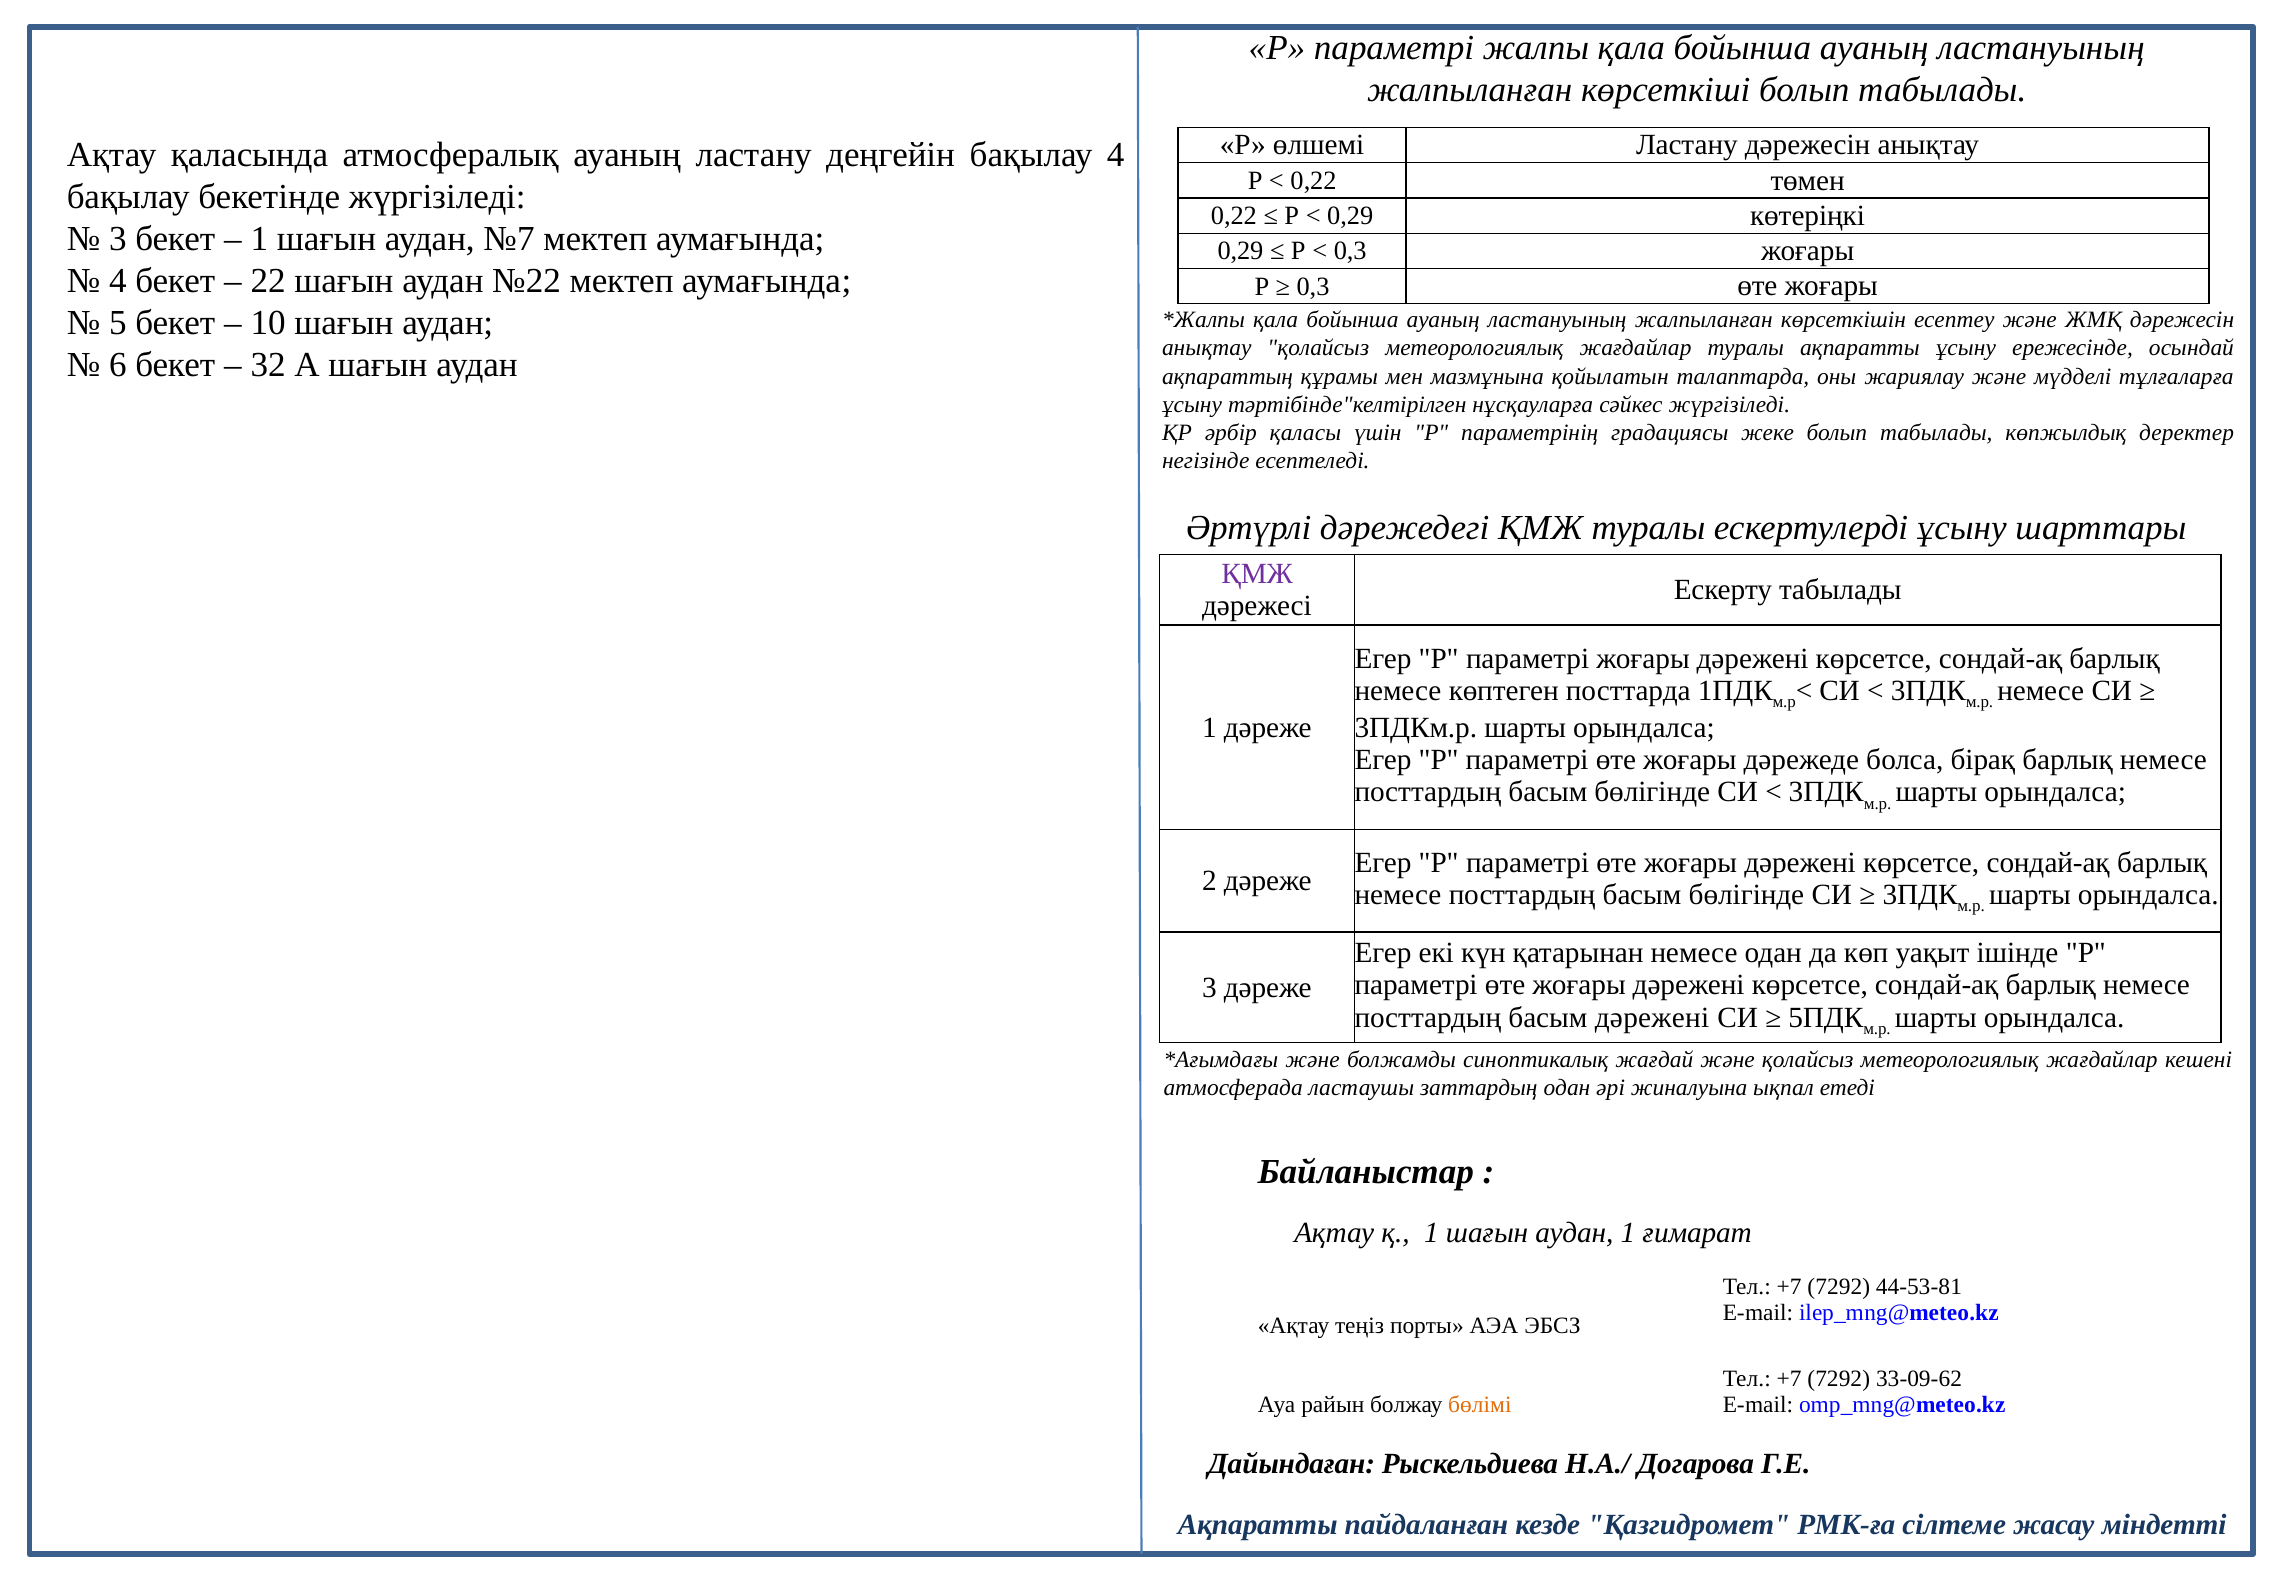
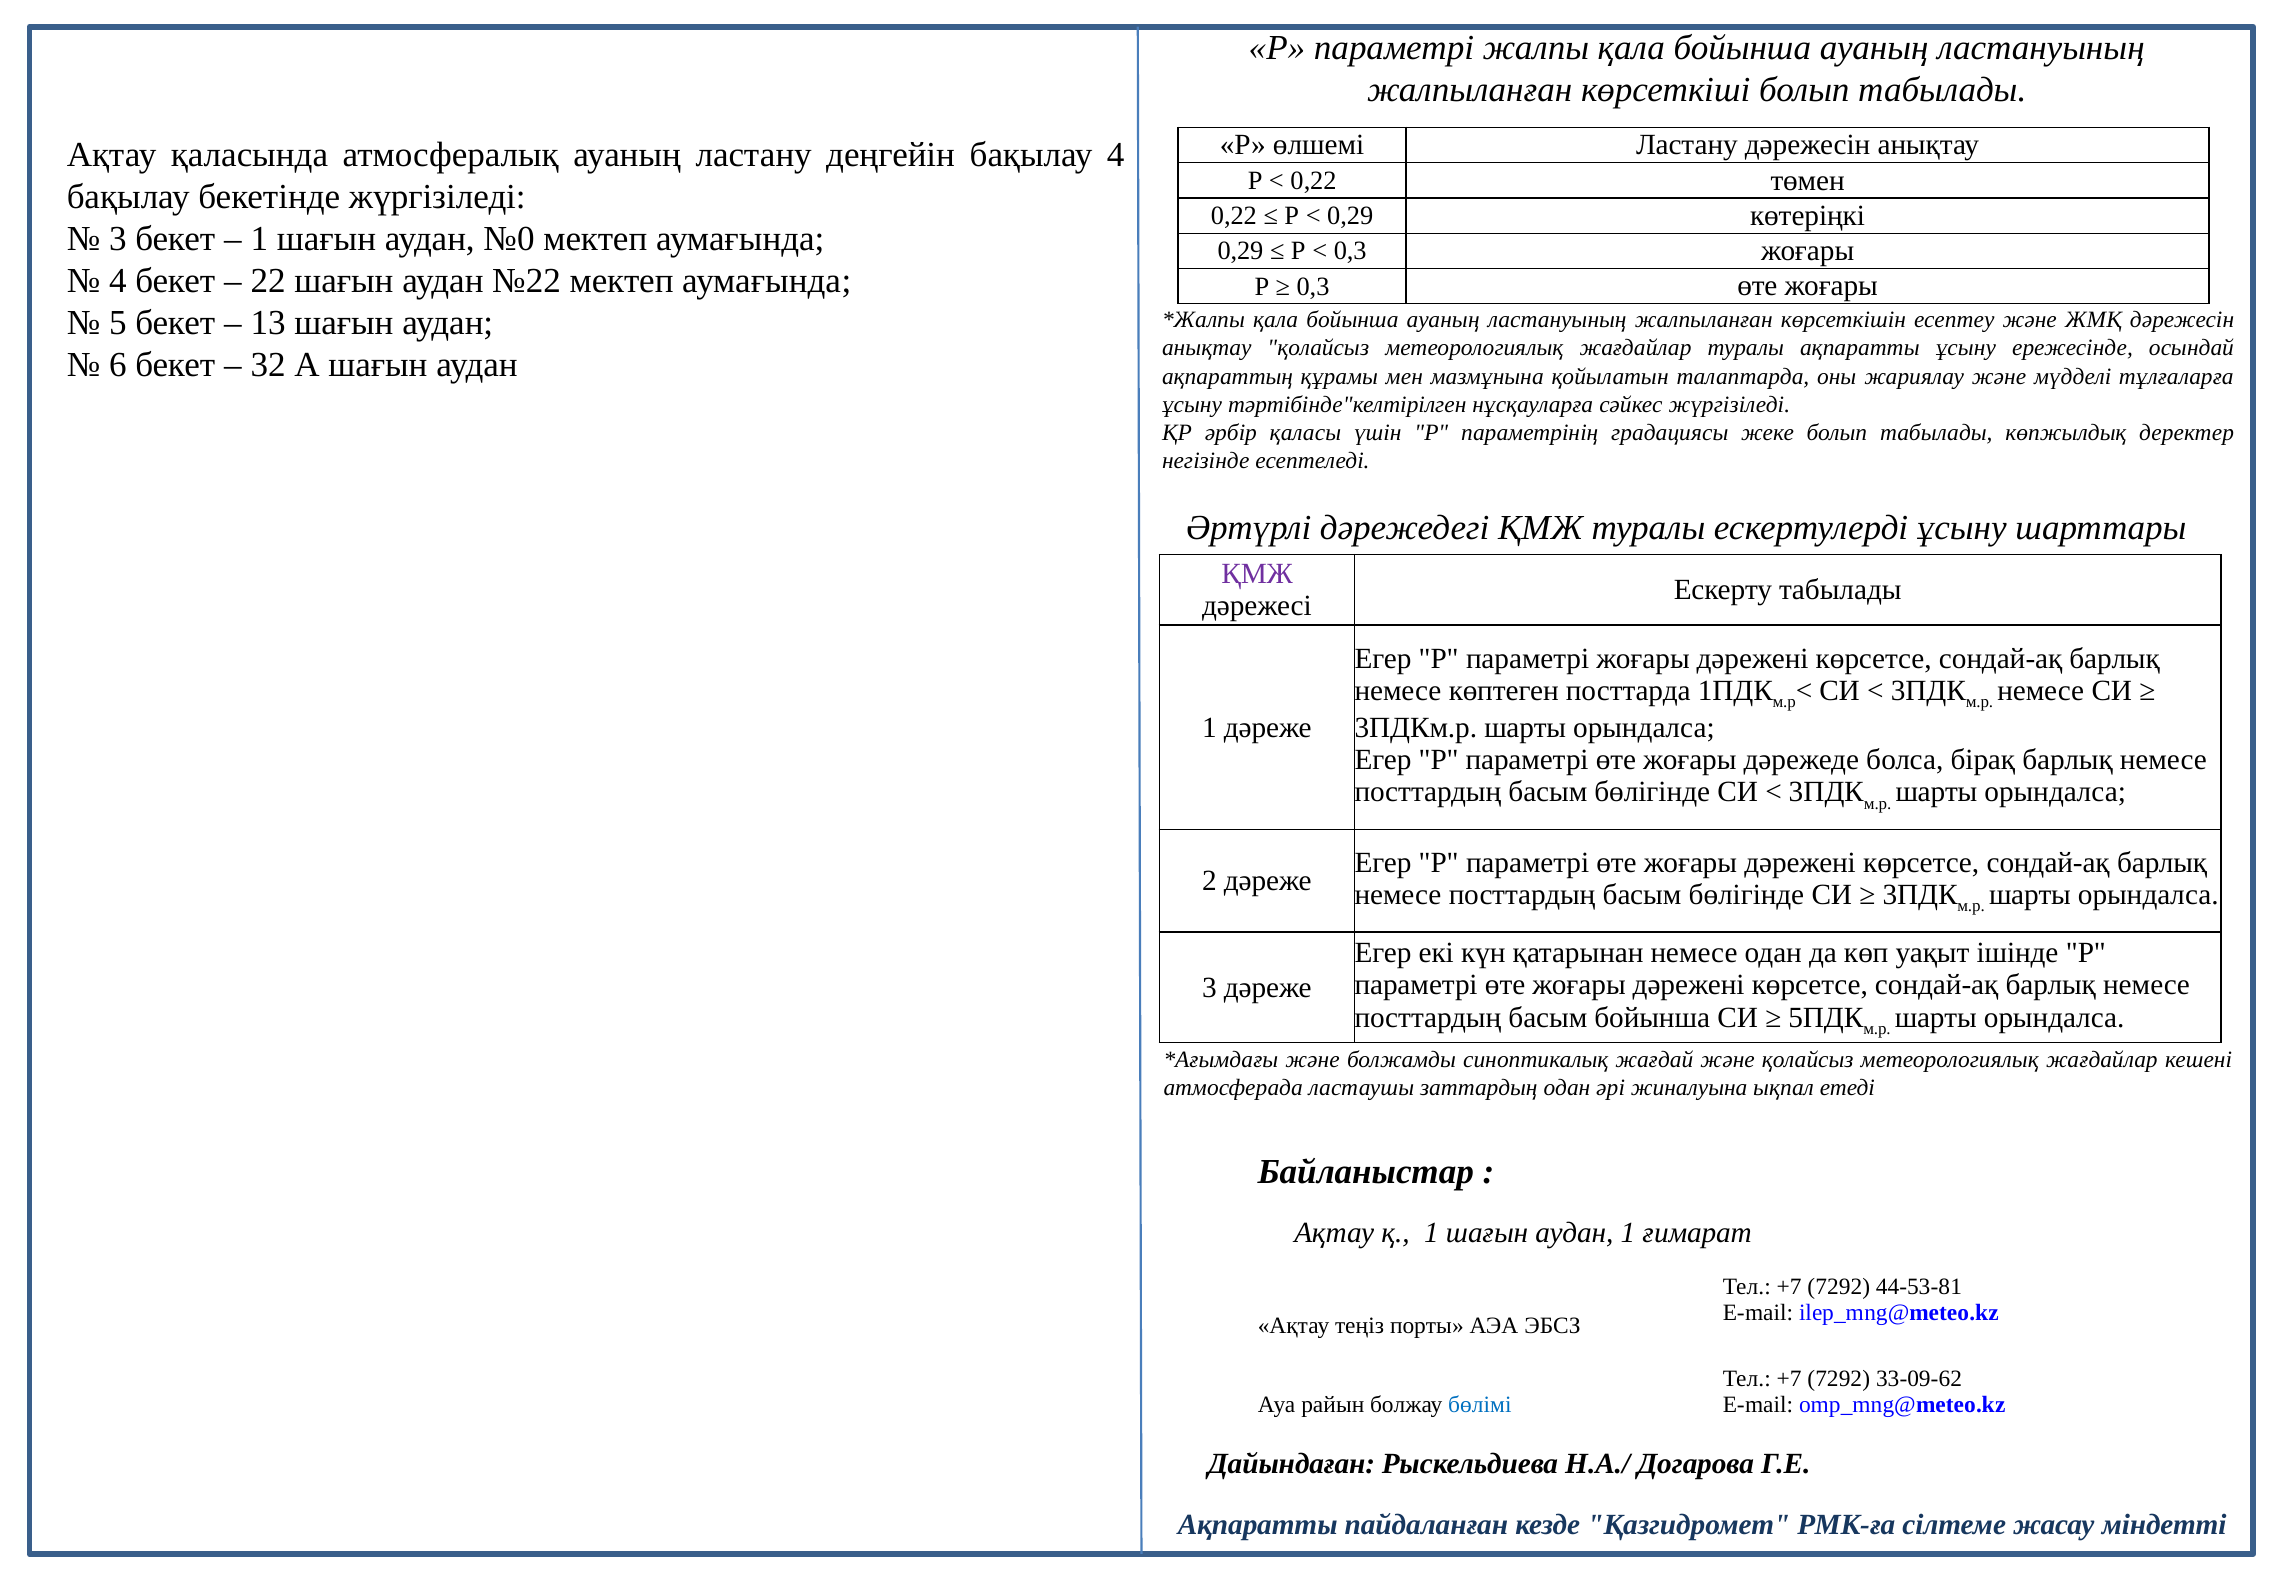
№7: №7 -> №0 (509, 239)
10: 10 -> 13 (268, 323)
басым дәрежені: дәрежені -> бойынша (1652, 1017)
бөлімі colour: orange -> blue (1480, 1405)
